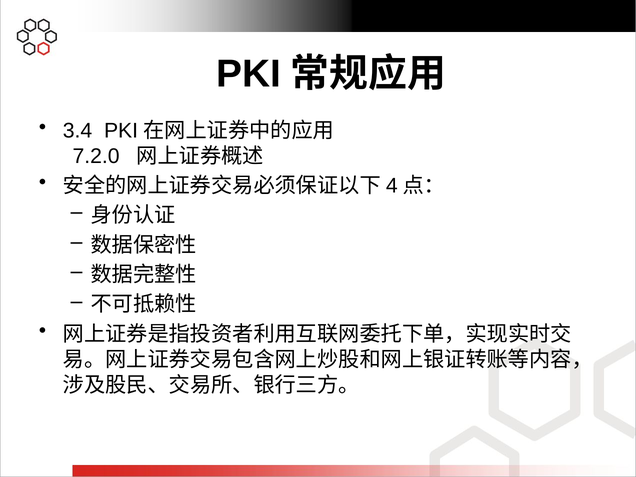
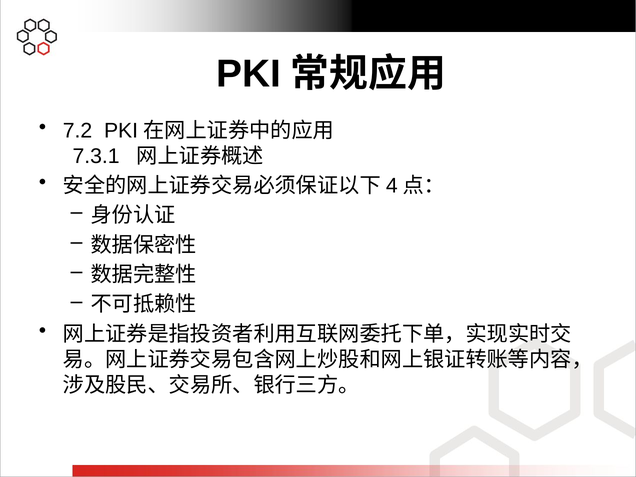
3.4: 3.4 -> 7.2 (78, 131)
7.2.0: 7.2.0 -> 7.3.1 (96, 156)
